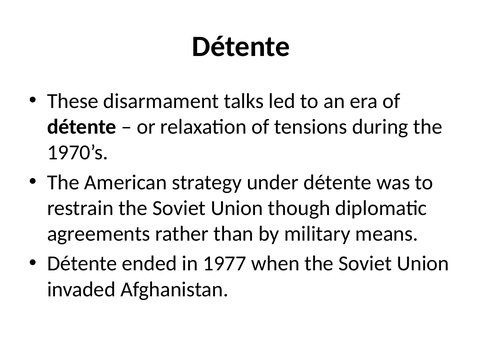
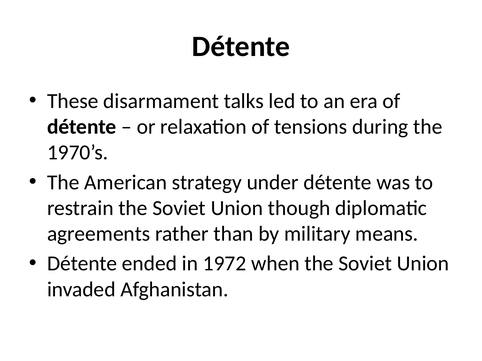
1977: 1977 -> 1972 (225, 264)
